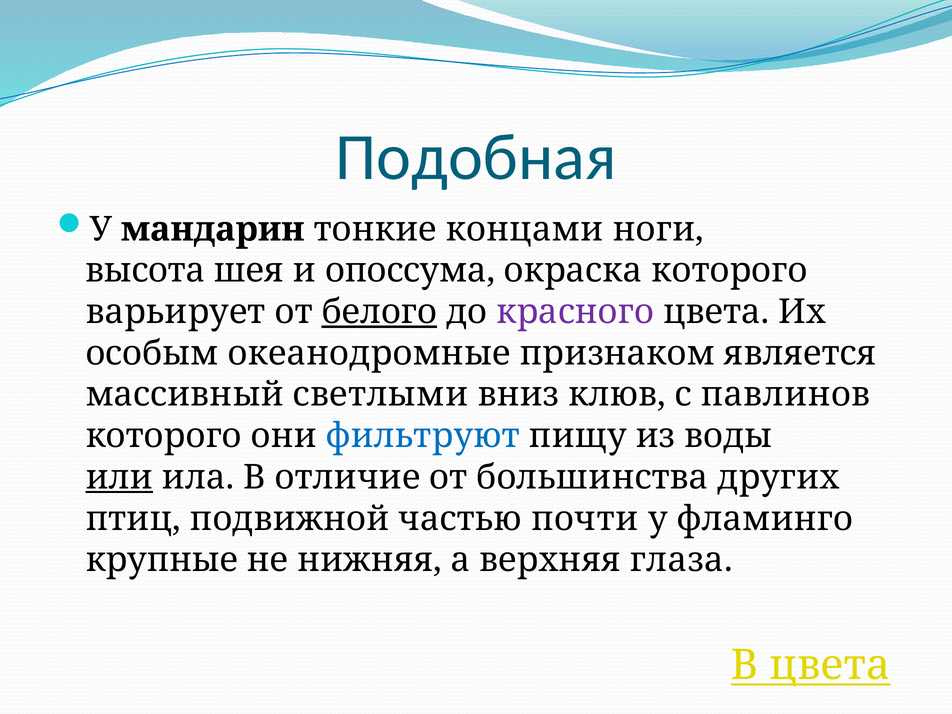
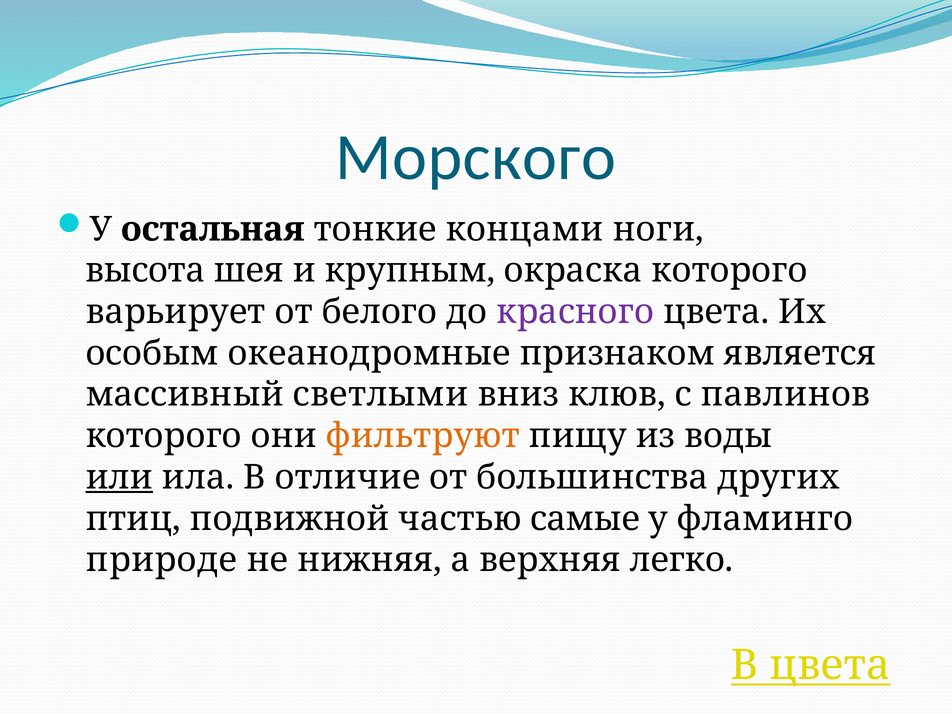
Подобная: Подобная -> Морского (476, 157)
мандарин: мандарин -> остальная (213, 229)
опоссума: опоссума -> крупным (410, 271)
белого underline: present -> none (379, 312)
фильтруют colour: blue -> orange (423, 436)
почти: почти -> самые (585, 519)
крупные: крупные -> природе (162, 560)
глаза: глаза -> легко (682, 560)
